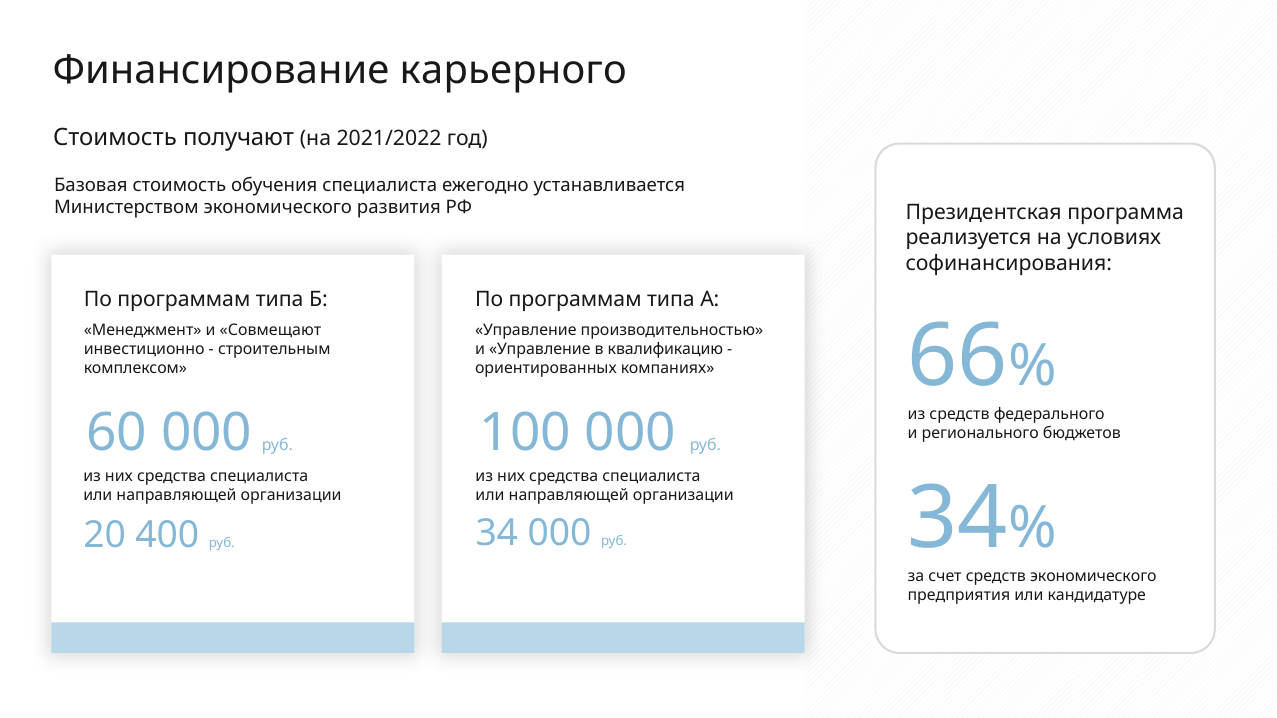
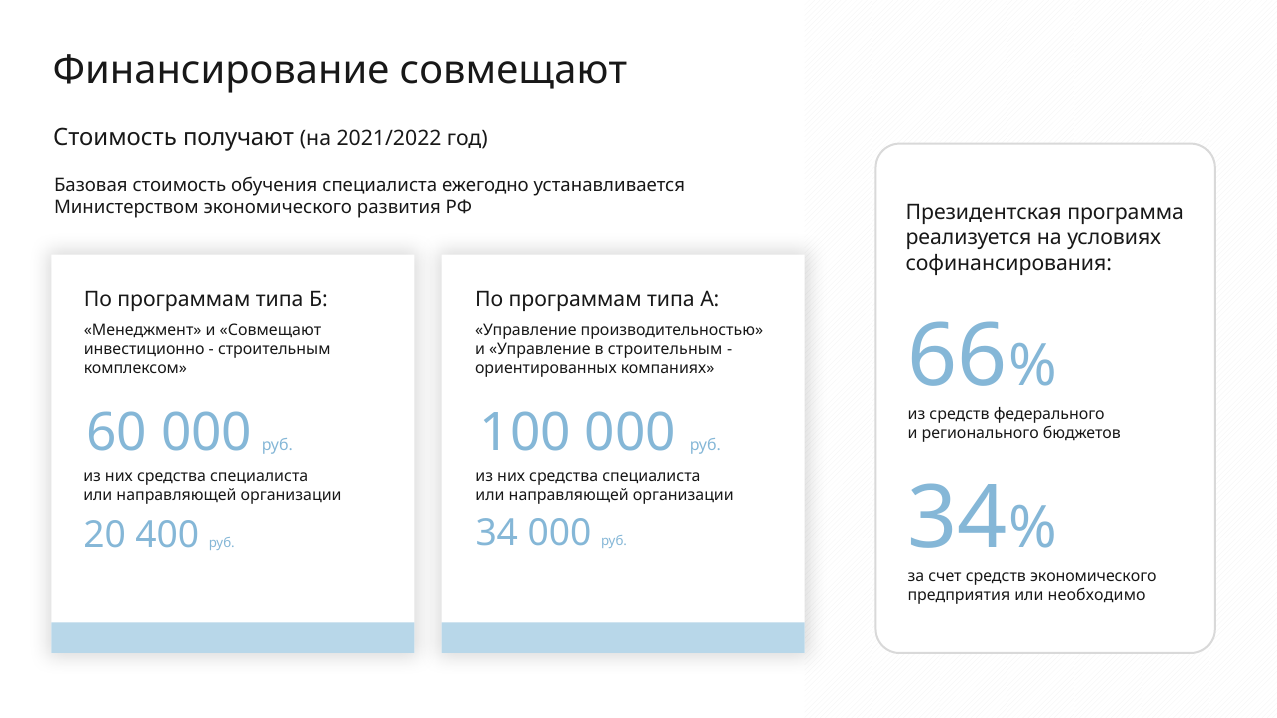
Финансирование карьерного: карьерного -> совмещают (513, 71)
в квалификацию: квалификацию -> строительным (665, 349)
кандидатуре: кандидатуре -> необходимо (1097, 595)
